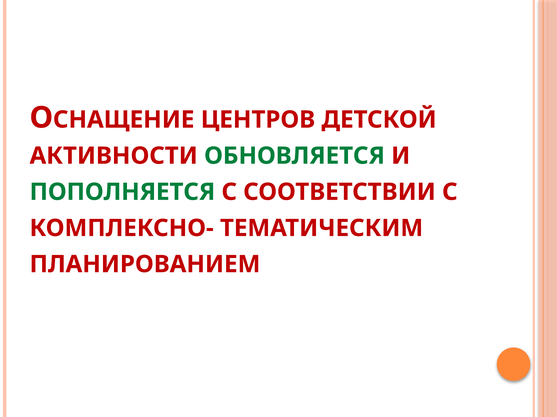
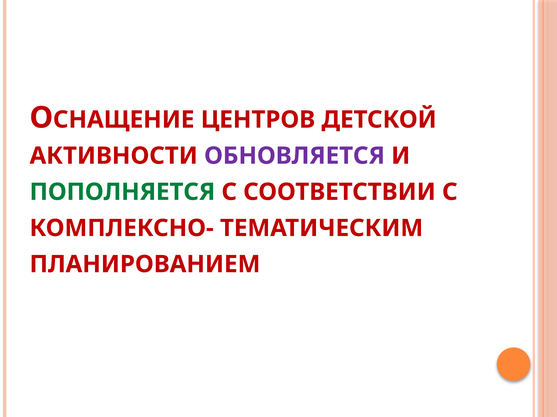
ОБНОВЛЯЕТСЯ colour: green -> purple (295, 156)
